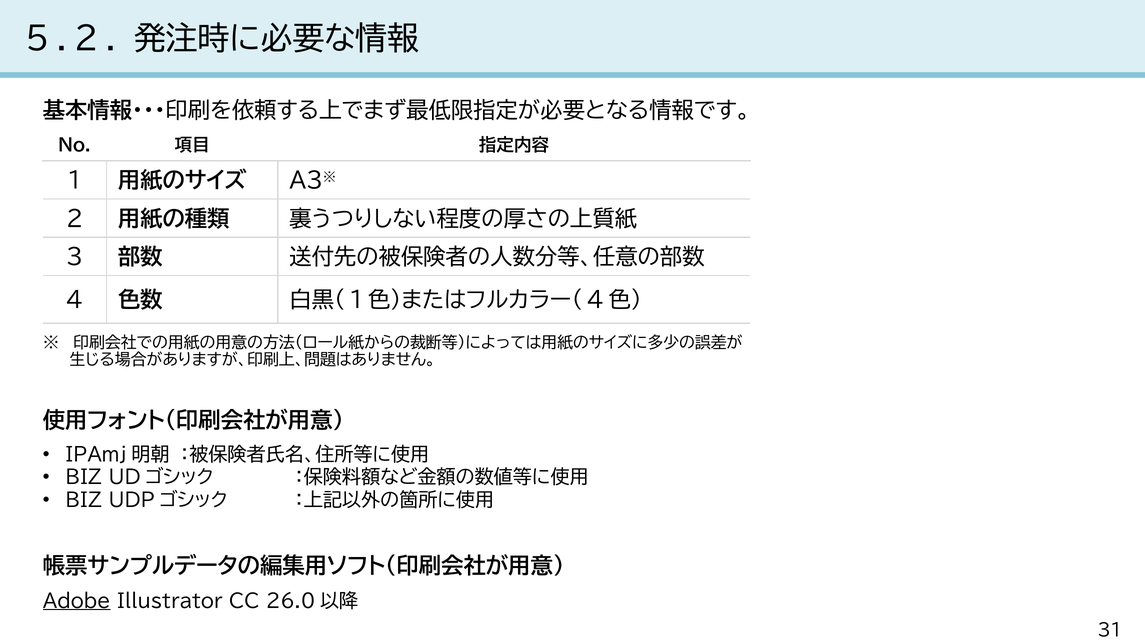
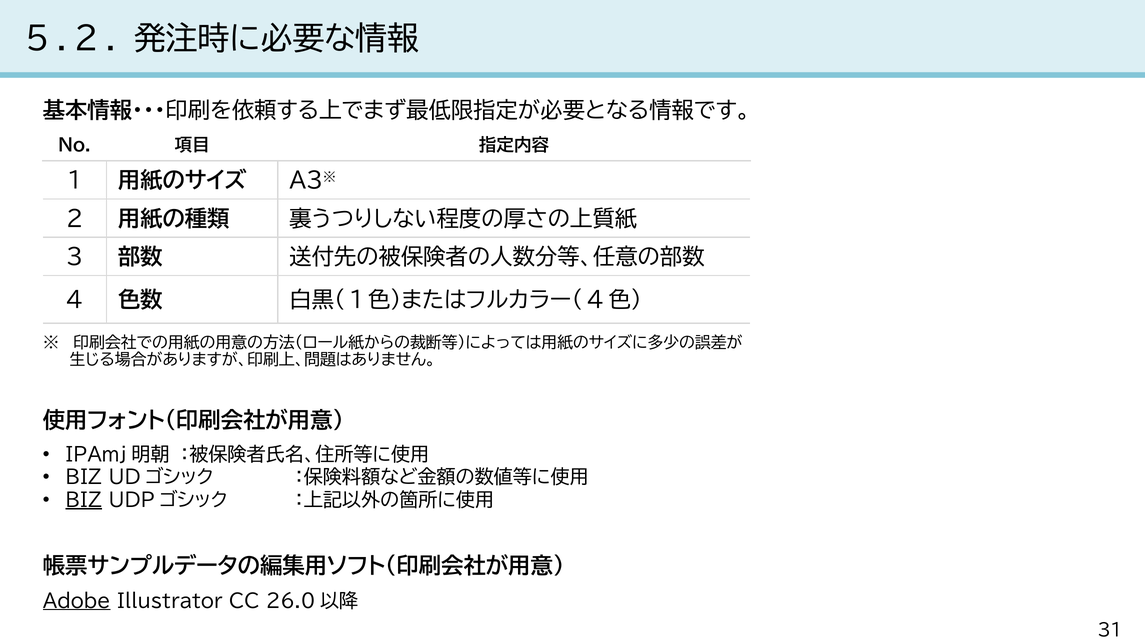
BIZ underline: none -> present (84, 501)
